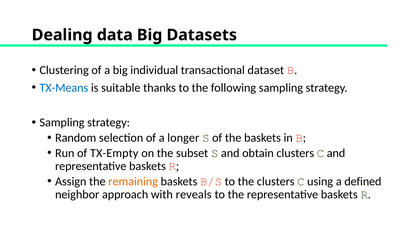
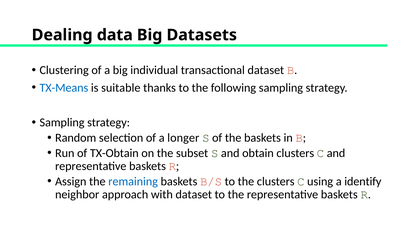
TX-Empty: TX-Empty -> TX-Obtain (114, 153)
remaining colour: orange -> blue (133, 181)
defined: defined -> identify (363, 181)
with reveals: reveals -> dataset (194, 194)
